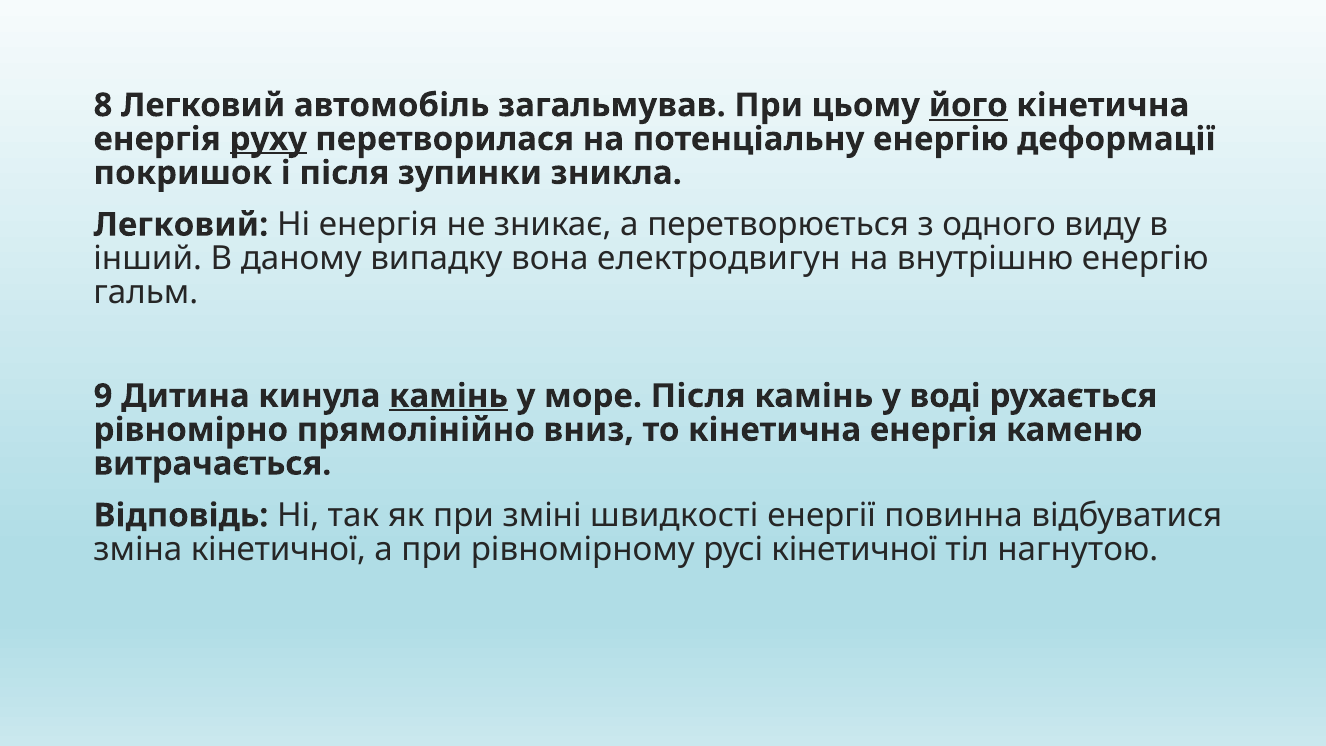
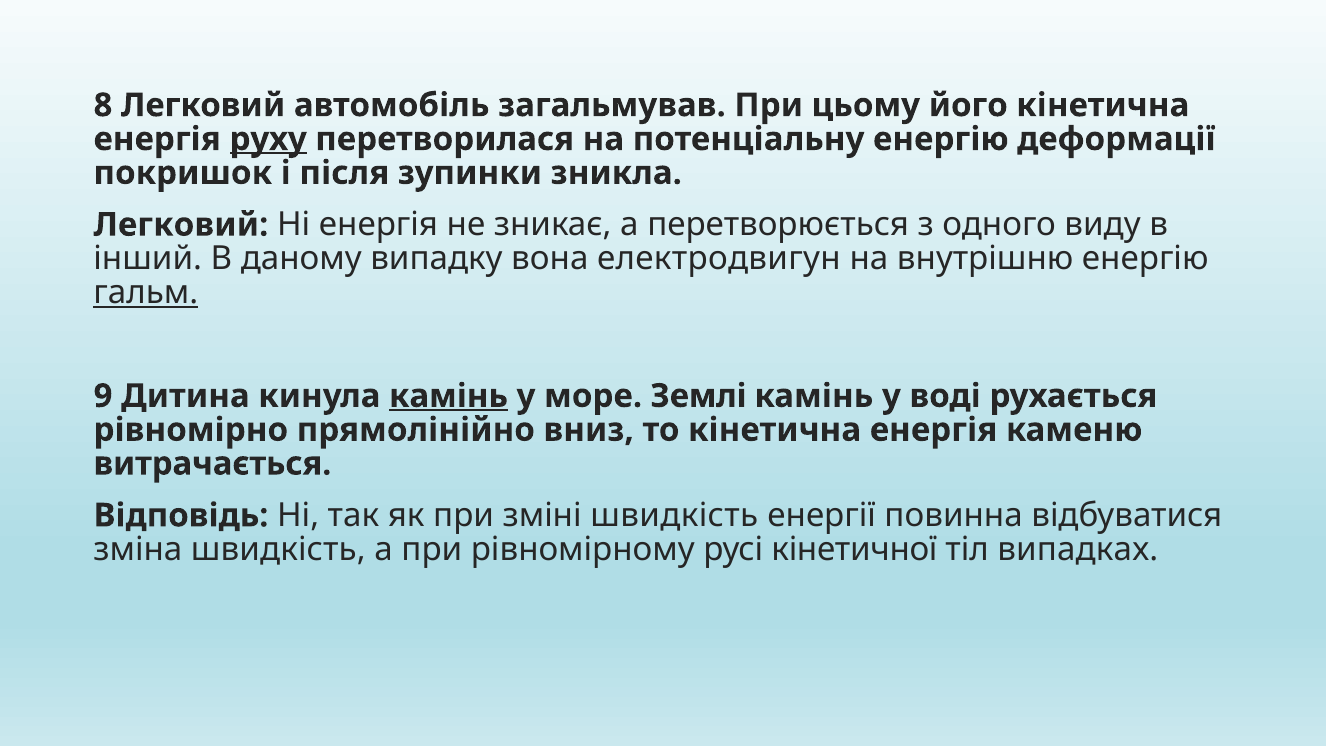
його underline: present -> none (968, 105)
гальм underline: none -> present (146, 292)
море Після: Після -> Землі (699, 396)
зміні швидкості: швидкості -> швидкість (674, 515)
зміна кінетичної: кінетичної -> швидкість (278, 549)
нагнутою: нагнутою -> випадках (1078, 549)
